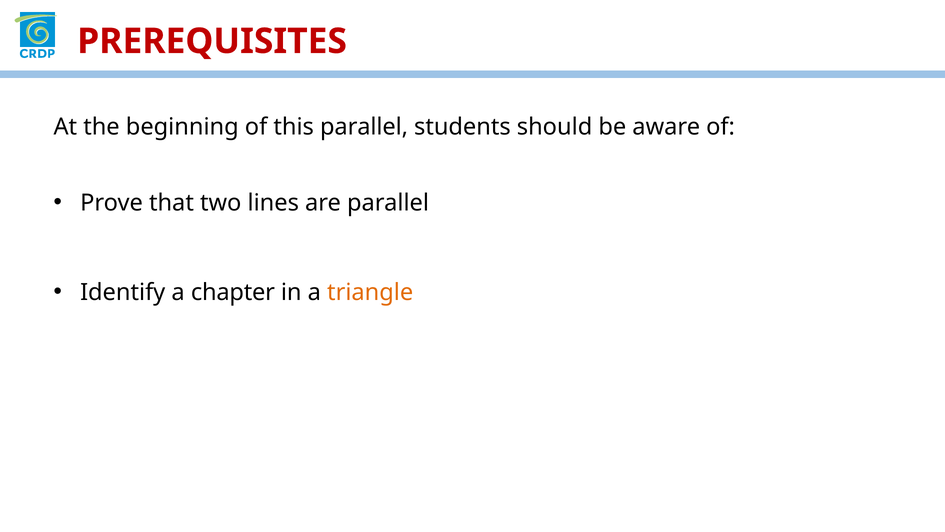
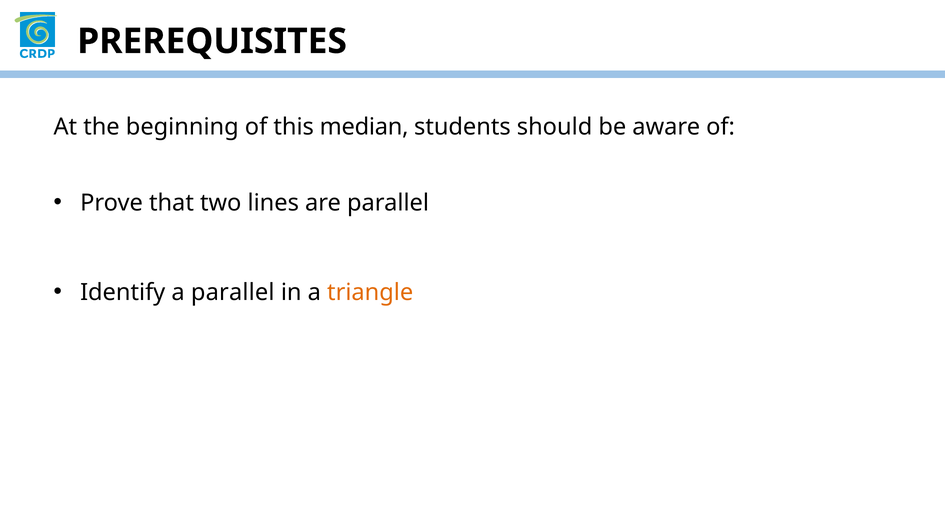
PREREQUISITES colour: red -> black (212, 41)
this parallel: parallel -> median (364, 127)
a chapter: chapter -> parallel (233, 292)
